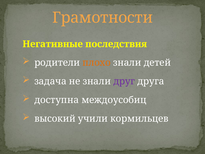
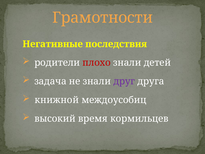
плохо colour: orange -> red (97, 63)
доступна: доступна -> книжной (57, 100)
учили: учили -> время (93, 118)
